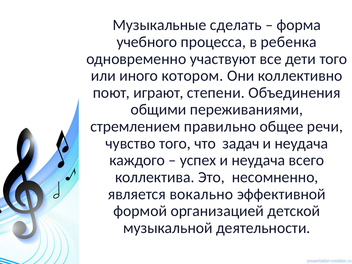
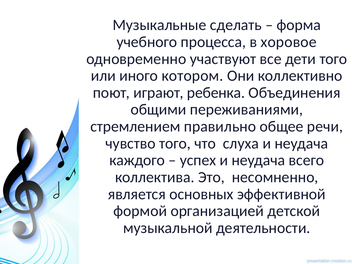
ребенка: ребенка -> хоровое (289, 42)
степени: степени -> ребенка (216, 93)
задач: задач -> слуха (241, 143)
вокально: вокально -> основных (201, 194)
